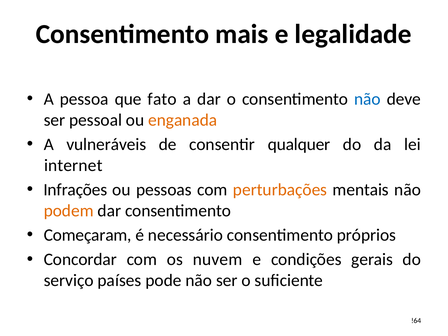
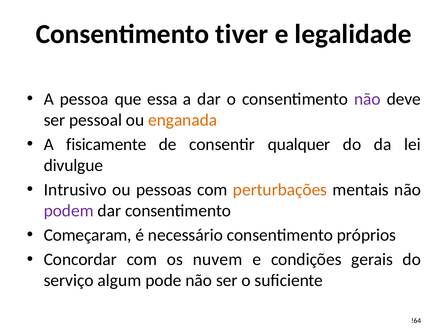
mais: mais -> tiver (242, 34)
fato: fato -> essa (162, 99)
não colour: blue -> purple (367, 99)
vulneráveis: vulneráveis -> fisicamente (106, 144)
internet: internet -> divulgue (73, 165)
Infrações: Infrações -> Intrusivo (75, 190)
podem colour: orange -> purple (69, 211)
países: países -> algum (119, 280)
